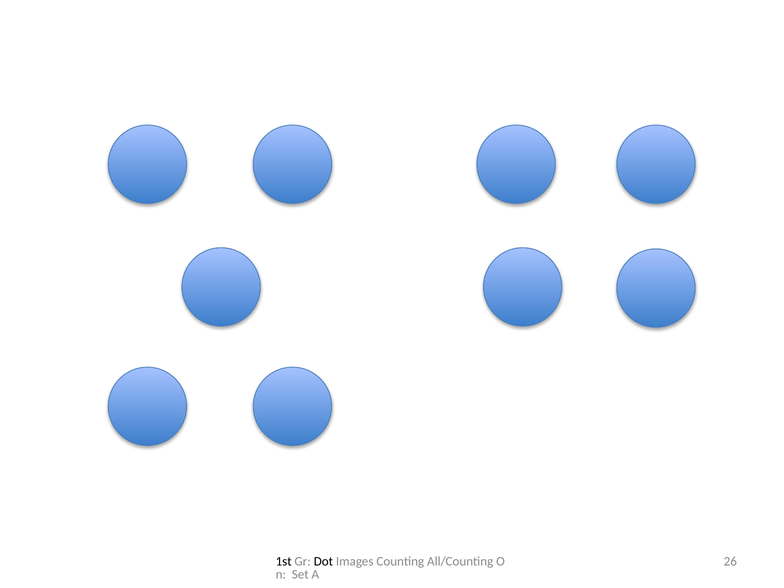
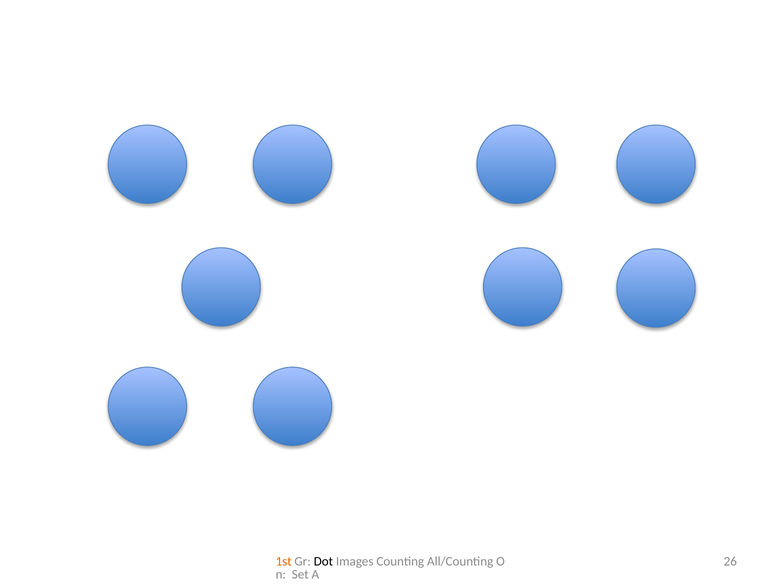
1st colour: black -> orange (284, 561)
